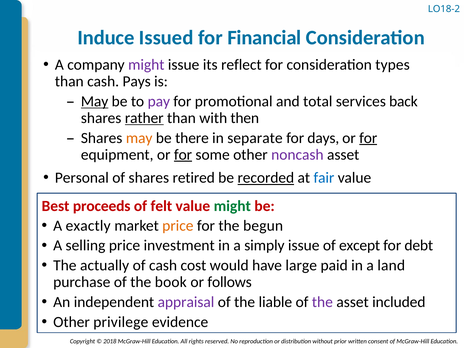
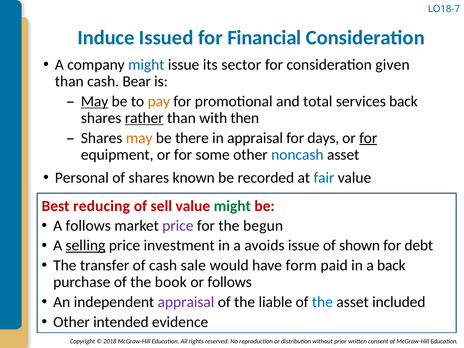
LO18-2: LO18-2 -> LO18-7 (444, 9)
might colour: purple -> blue (146, 65)
reflect: reflect -> sector (241, 65)
types: types -> given (393, 65)
Pays: Pays -> Bear (137, 81)
pay colour: purple -> orange (159, 101)
in separate: separate -> appraisal (255, 138)
for underline: present -> none (183, 155)
noncash colour: purple -> blue (297, 155)
retired: retired -> known (194, 178)
recorded underline: present -> none (266, 178)
proceeds: proceeds -> reducing (102, 206)
felt: felt -> sell (161, 206)
A exactly: exactly -> follows (88, 226)
price colour: orange -> purple (178, 226)
selling underline: none -> present (85, 246)
simply: simply -> avoids (264, 246)
except: except -> shown (360, 246)
actually: actually -> transfer (105, 265)
cost: cost -> sale (193, 265)
large: large -> form (301, 265)
a land: land -> back (391, 265)
the colour: purple -> blue (322, 302)
privilege: privilege -> intended (121, 322)
